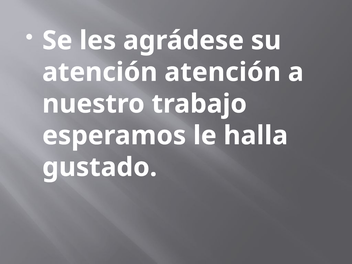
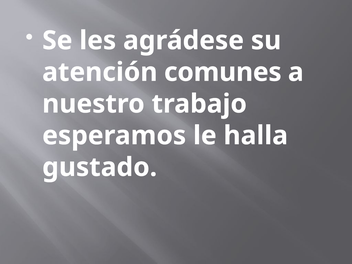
atención atención: atención -> comunes (223, 72)
